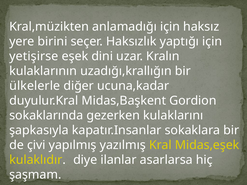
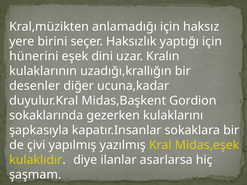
yetişirse: yetişirse -> hünerini (34, 56)
ülkelerle: ülkelerle -> desenler (35, 86)
